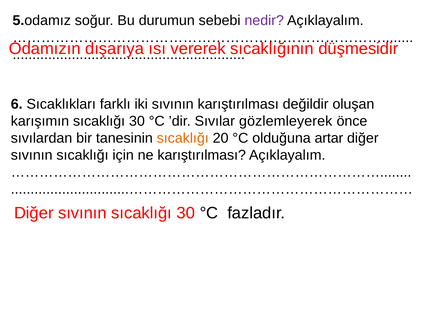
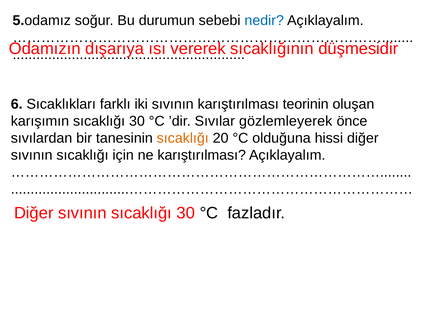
nedir colour: purple -> blue (264, 20)
değildir: değildir -> teorinin (306, 104)
artar: artar -> hissi (329, 138)
